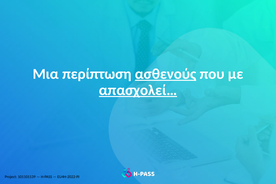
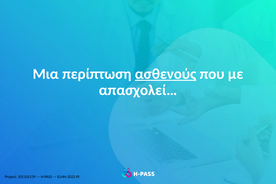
απασχολεί… underline: present -> none (138, 90)
